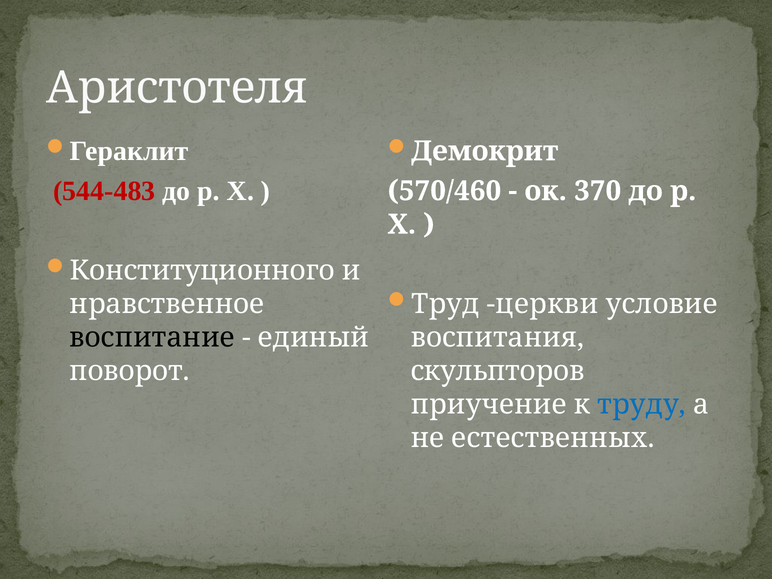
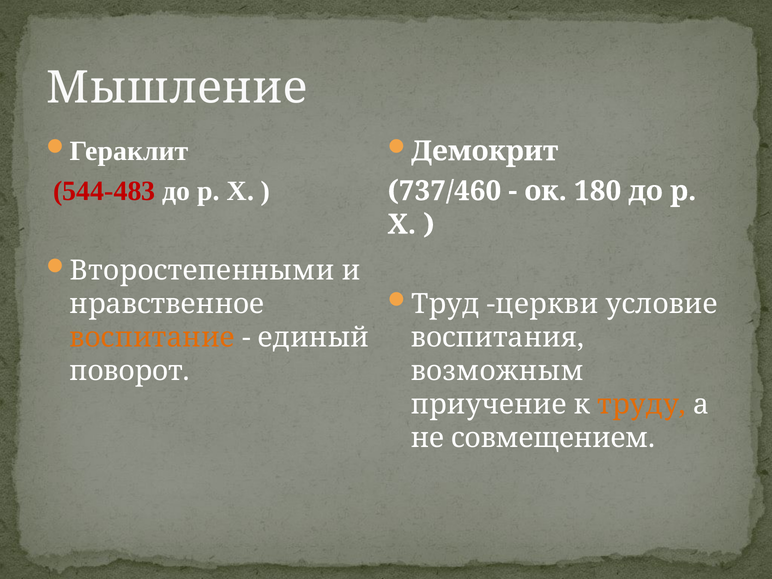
Аристотеля: Аристотеля -> Мышление (177, 88)
570/460: 570/460 -> 737/460 (444, 191)
370: 370 -> 180 (598, 191)
Конституционного: Конституционного -> Второстепенными (202, 271)
воспитание colour: black -> orange (152, 338)
скульпторов: скульпторов -> возможным (497, 371)
труду colour: blue -> orange (642, 404)
естественных: естественных -> совмещением (553, 438)
